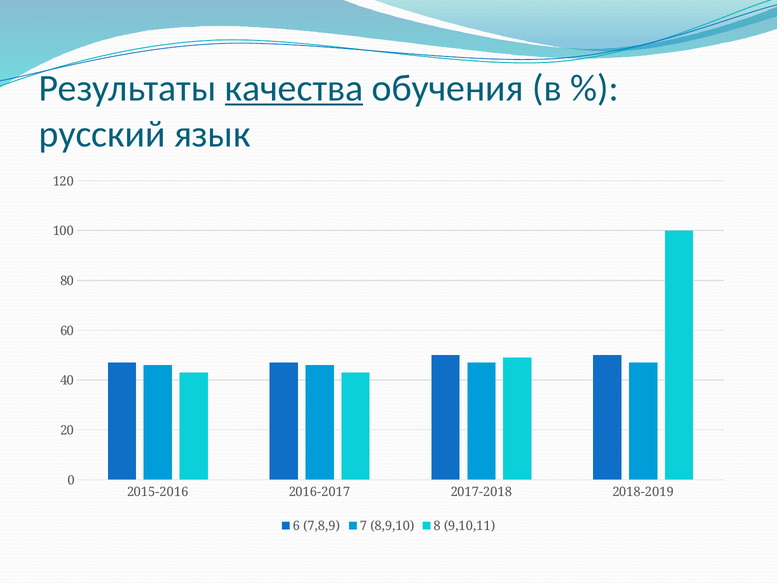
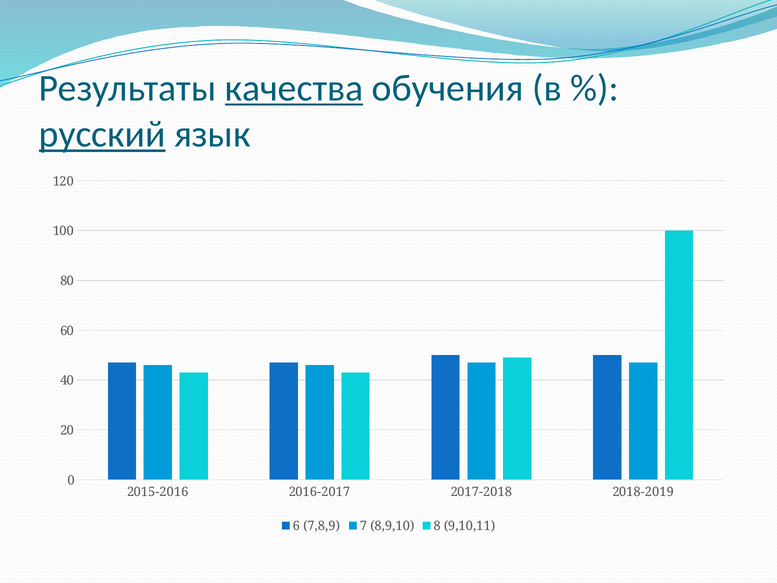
русский underline: none -> present (102, 134)
